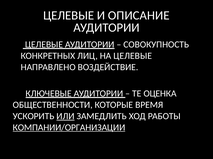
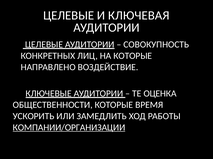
ОПИСАНИЕ: ОПИСАНИЕ -> КЛЮЧЕВАЯ (139, 16)
НА ЦЕЛЕВЫЕ: ЦЕЛЕВЫЕ -> КОТОРЫЕ (133, 56)
ИЛИ underline: present -> none (65, 117)
